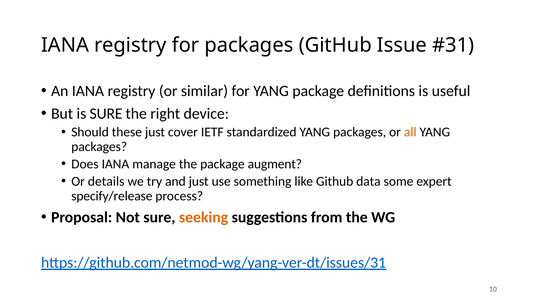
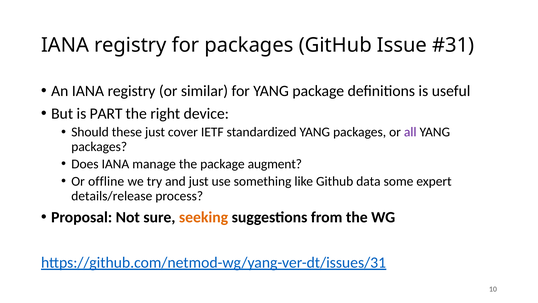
is SURE: SURE -> PART (106, 113)
all colour: orange -> purple (410, 132)
details: details -> offline (106, 181)
specify/release: specify/release -> details/release (112, 196)
